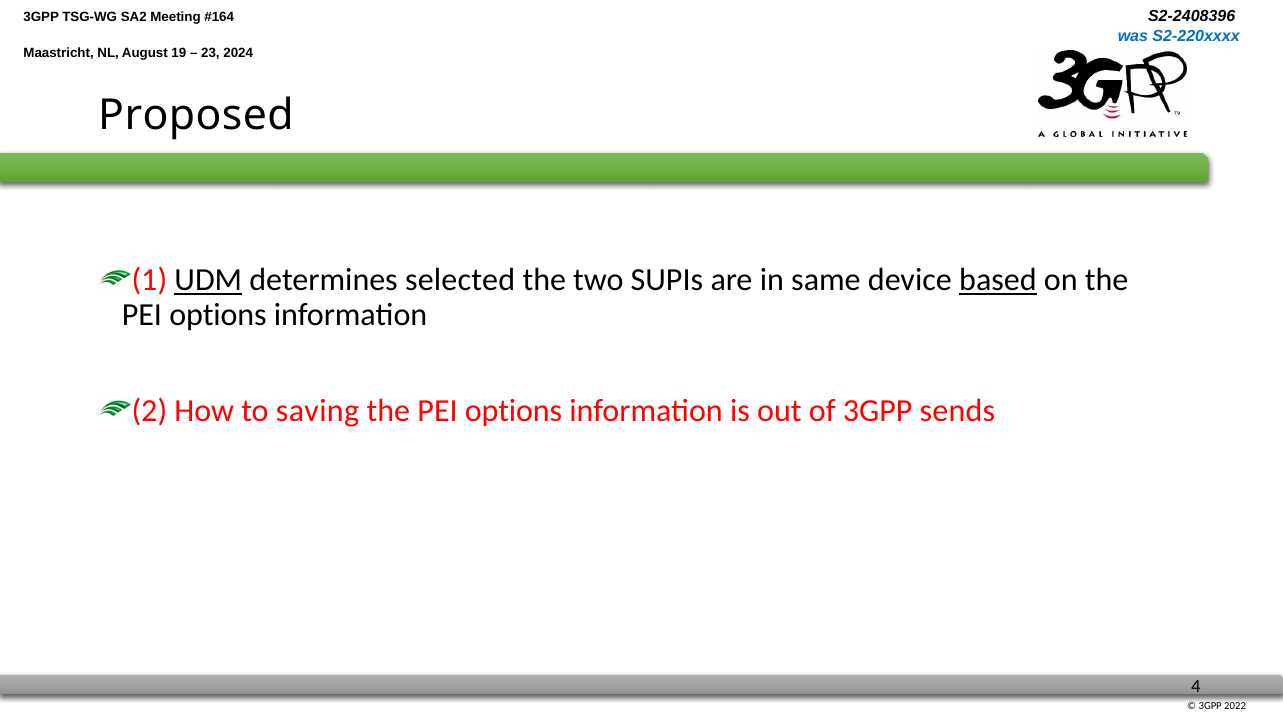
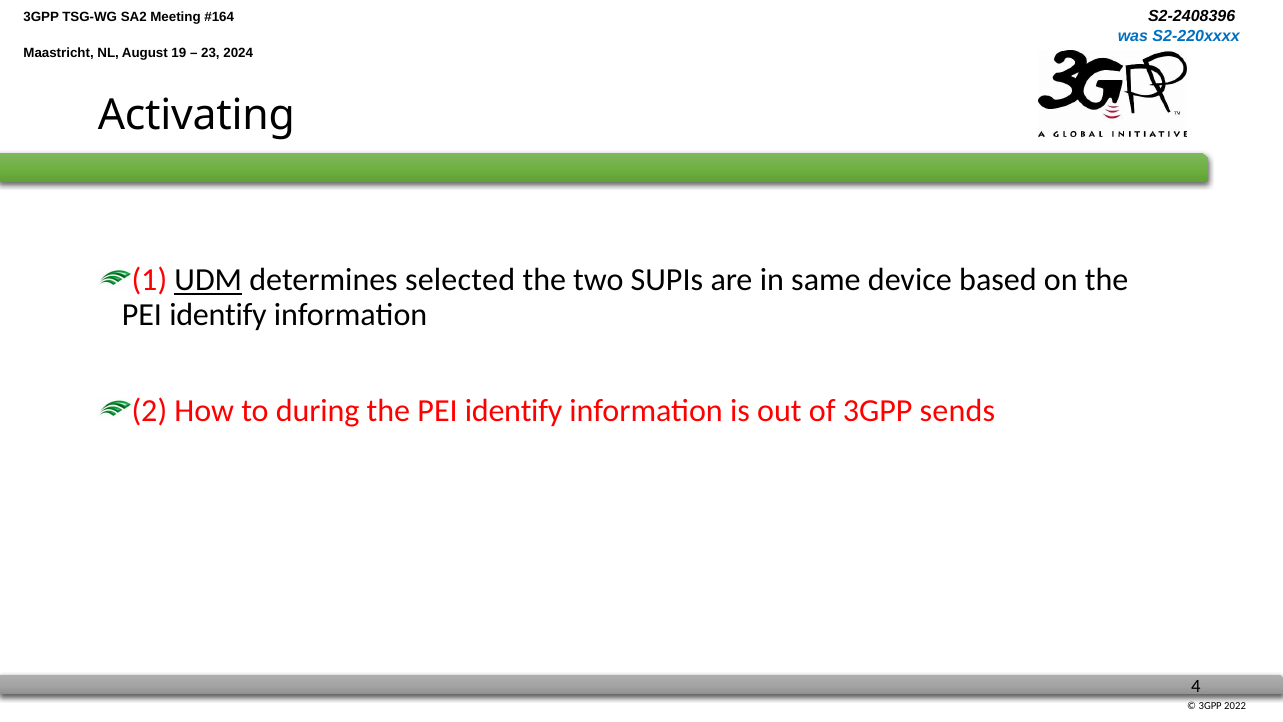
Proposed: Proposed -> Activating (196, 116)
based underline: present -> none (998, 280)
options: options -> identify (218, 315)
saving: saving -> during (318, 411)
options: options -> identify (514, 411)
